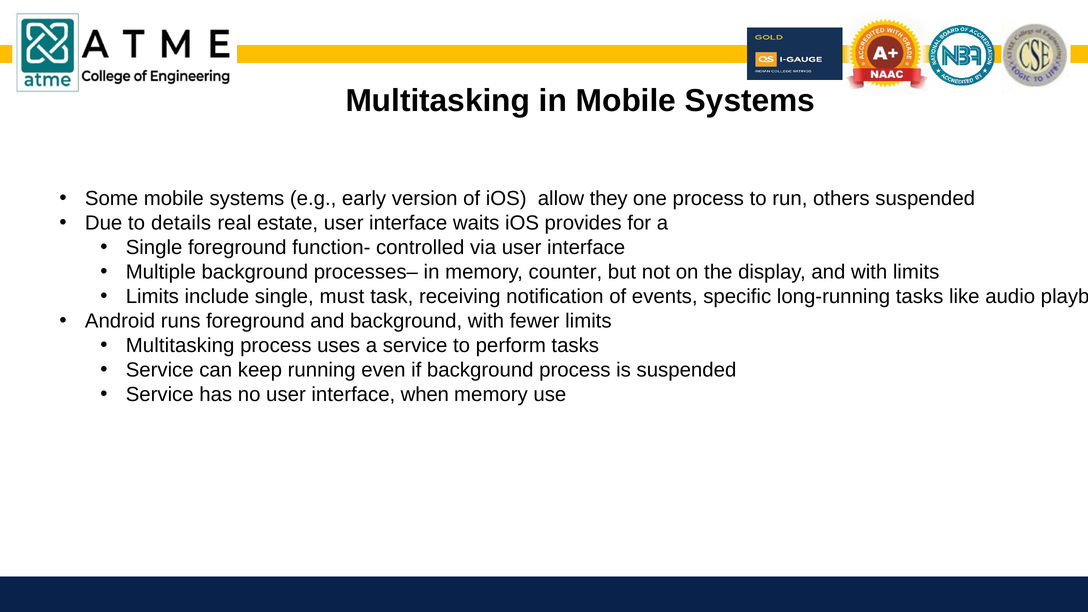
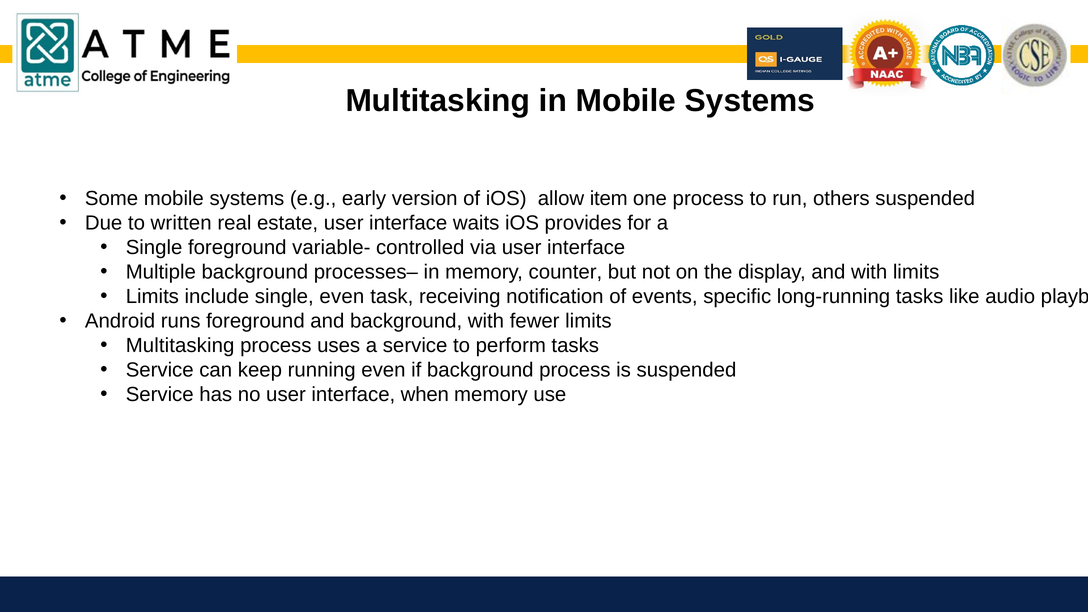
they: they -> item (609, 199)
details: details -> written (181, 223)
function-: function- -> variable- (331, 248)
single must: must -> even (342, 297)
